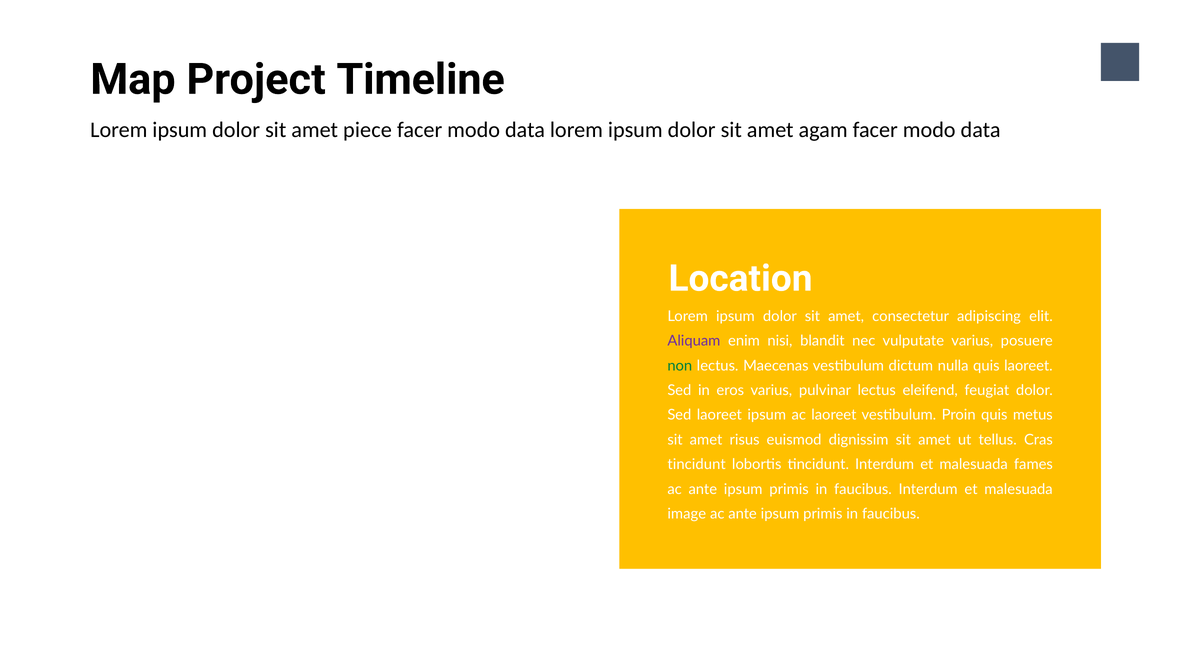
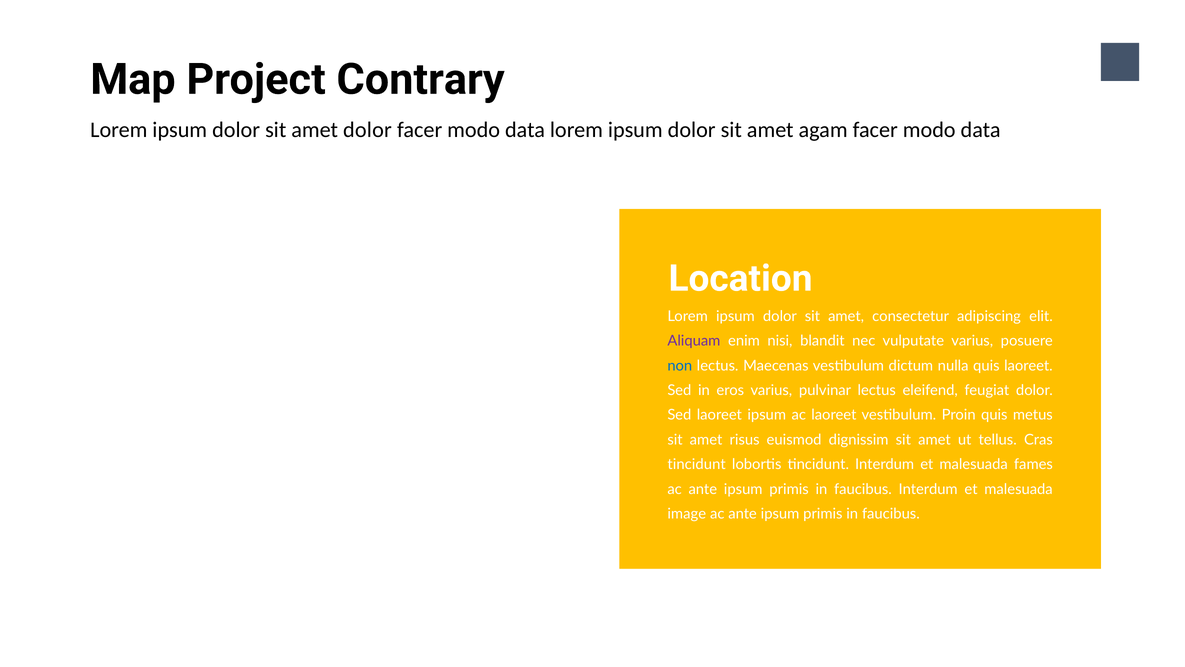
Timeline: Timeline -> Contrary (421, 79)
amet piece: piece -> dolor (367, 130)
non colour: green -> blue (680, 365)
